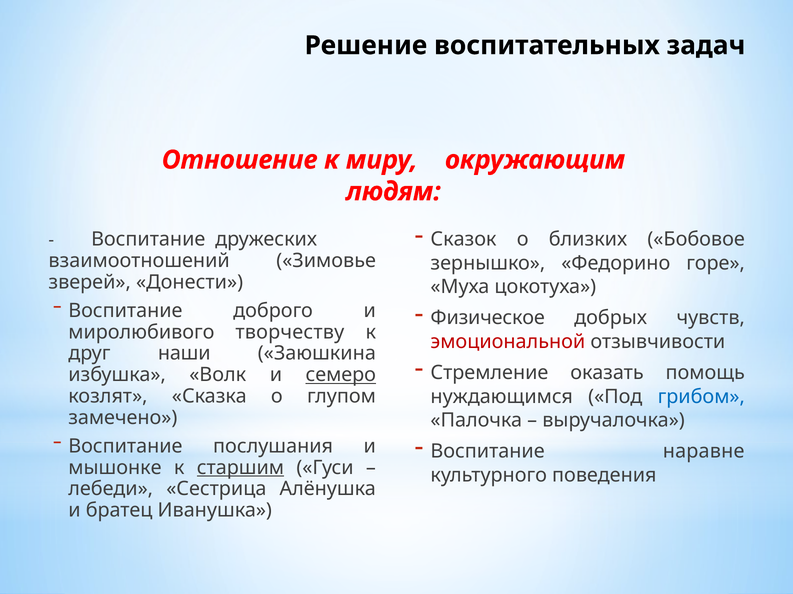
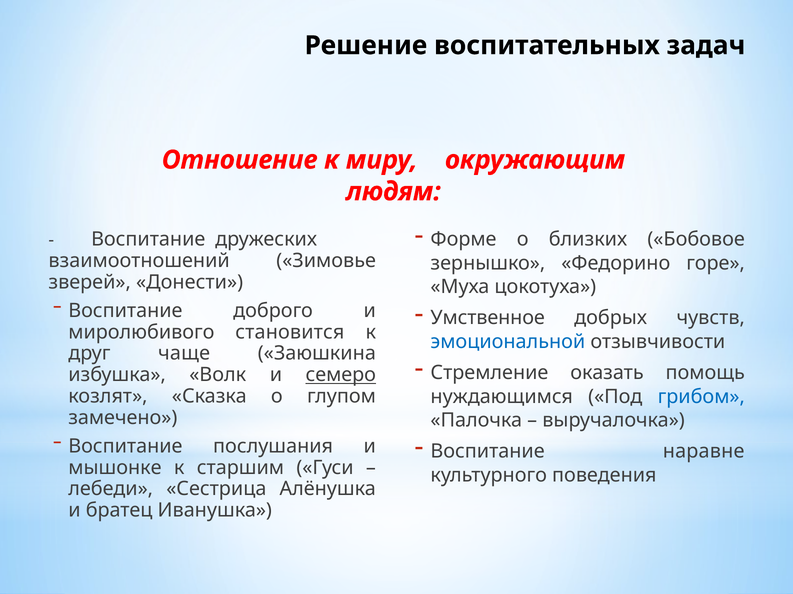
Сказок: Сказок -> Форме (464, 240)
Физическое: Физическое -> Умственное (488, 318)
творчеству: творчеству -> становится (290, 332)
эмоциональной colour: red -> blue (508, 342)
наши: наши -> чаще (184, 354)
старшим underline: present -> none (240, 468)
